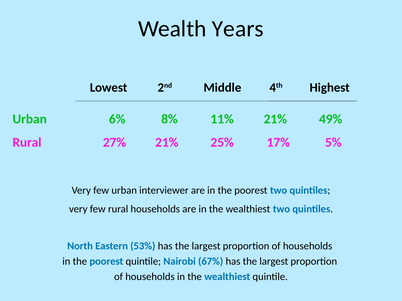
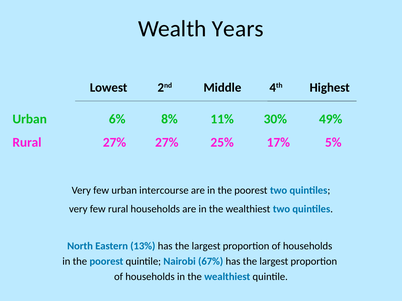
11% 21%: 21% -> 30% (275, 119)
27% 21%: 21% -> 27% (167, 143)
interviewer: interviewer -> intercourse (164, 191)
53%: 53% -> 13% (143, 246)
